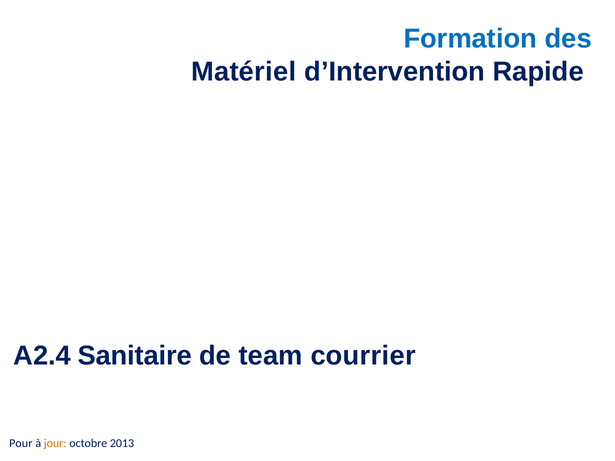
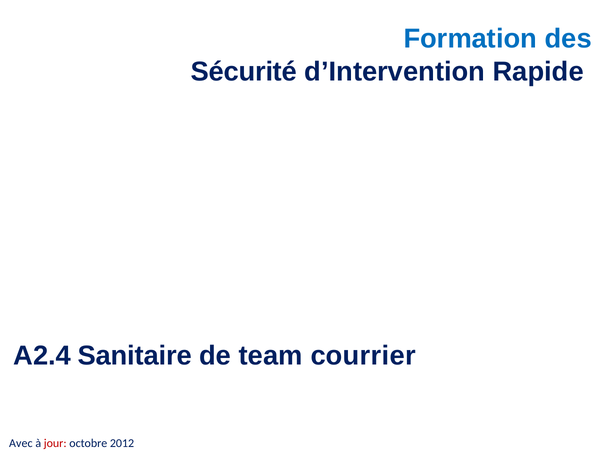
Matériel: Matériel -> Sécurité (244, 72)
Pour: Pour -> Avec (21, 444)
jour colour: orange -> red (55, 444)
2013: 2013 -> 2012 (122, 444)
